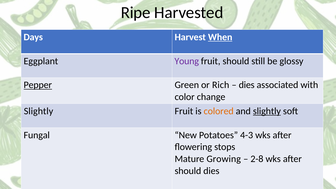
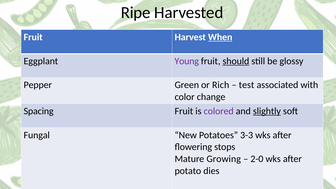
Days: Days -> Fruit (33, 37)
should underline: none -> present (236, 61)
Pepper underline: present -> none (38, 85)
dies: dies -> test (247, 85)
Slightly: Slightly -> Spacing (39, 111)
colored colour: orange -> purple (219, 111)
4-3: 4-3 -> 3-3 (247, 135)
2-8: 2-8 -> 2-0 (257, 159)
should: should -> potato (188, 171)
